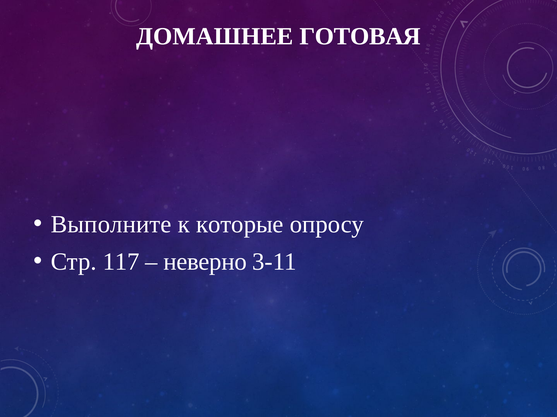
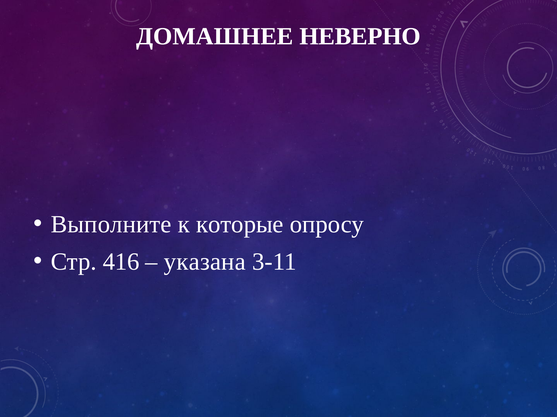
ГОТОВАЯ: ГОТОВАЯ -> НЕВЕРНО (360, 36)
117: 117 -> 416 (121, 262)
неверно: неверно -> указана (205, 262)
